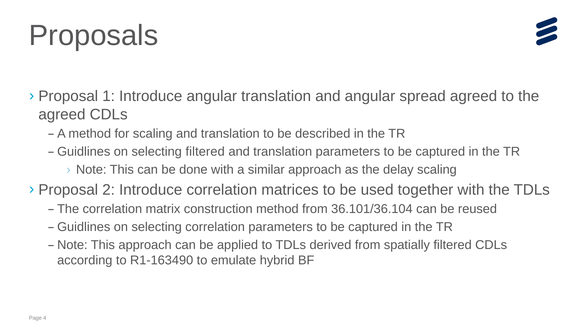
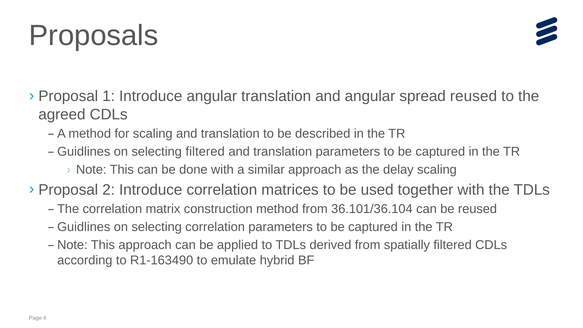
spread agreed: agreed -> reused (474, 96)
